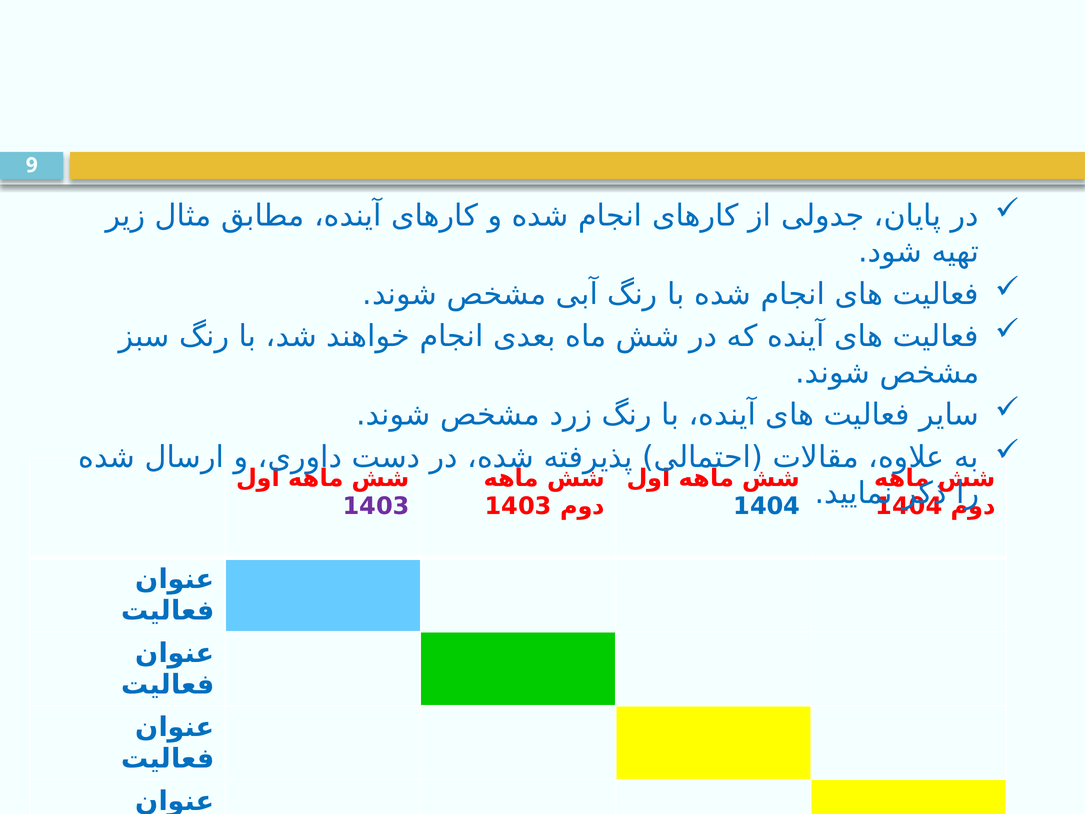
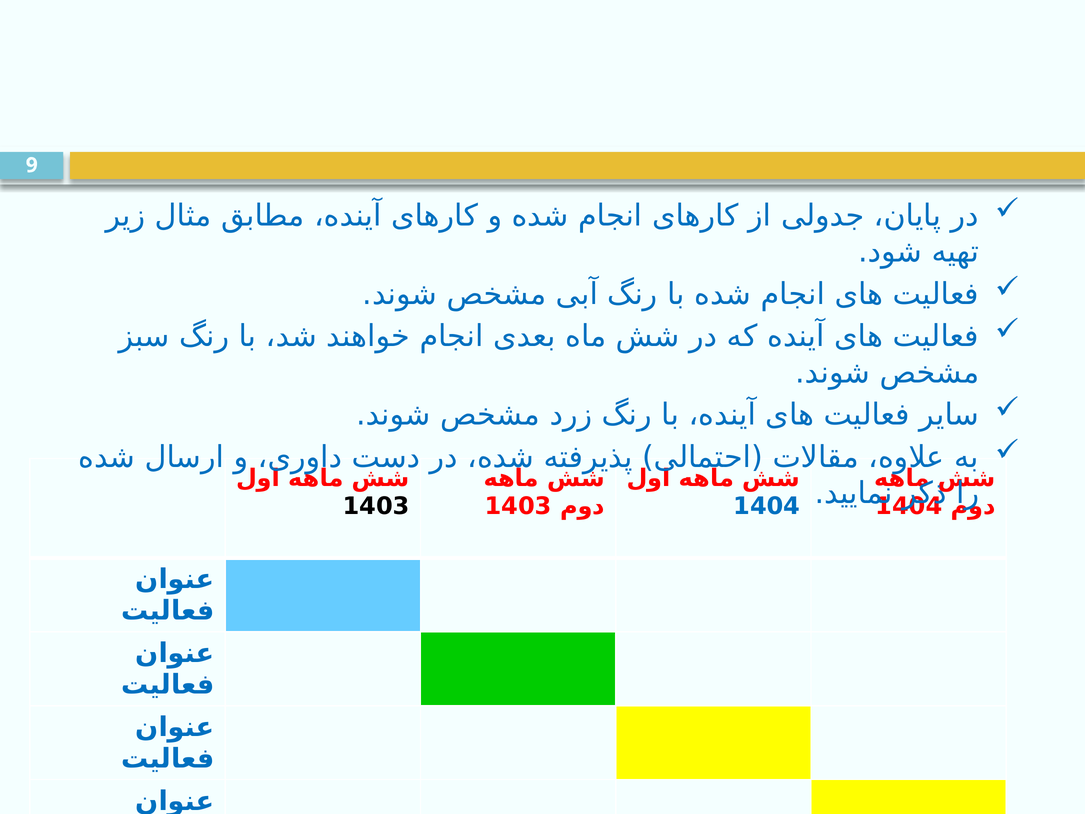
1403 colour: purple -> black (376, 506)
